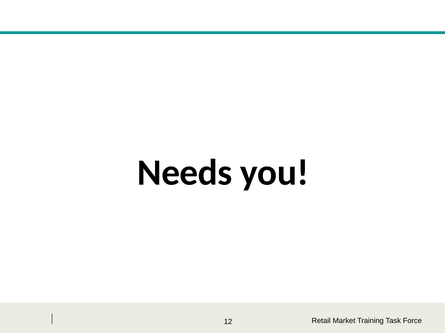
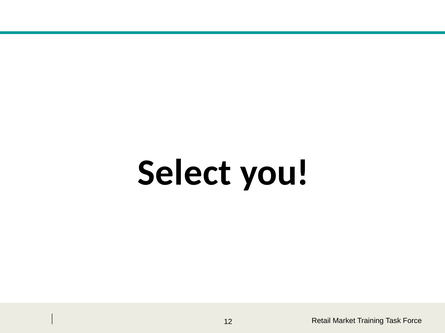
Needs: Needs -> Select (184, 173)
